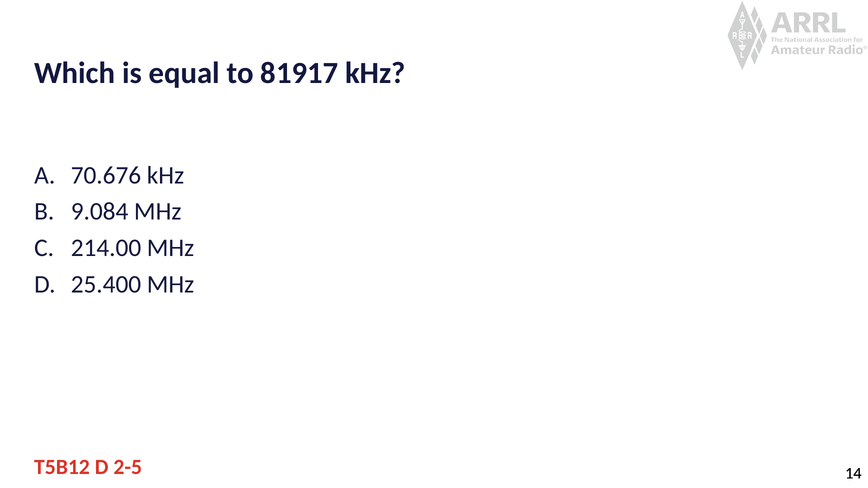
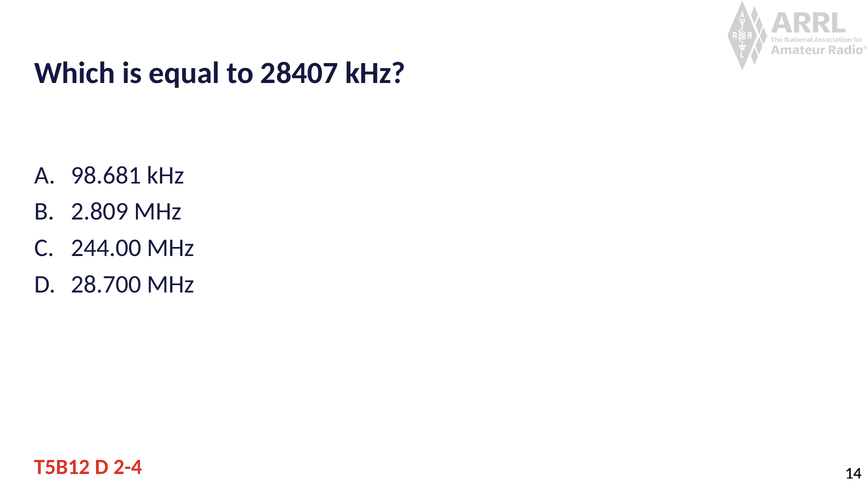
81917: 81917 -> 28407 (299, 73)
70.676: 70.676 -> 98.681 (106, 175)
9.084: 9.084 -> 2.809 (100, 212)
214.00: 214.00 -> 244.00 (106, 248)
25.400: 25.400 -> 28.700 (106, 285)
2-5: 2-5 -> 2-4 (128, 467)
